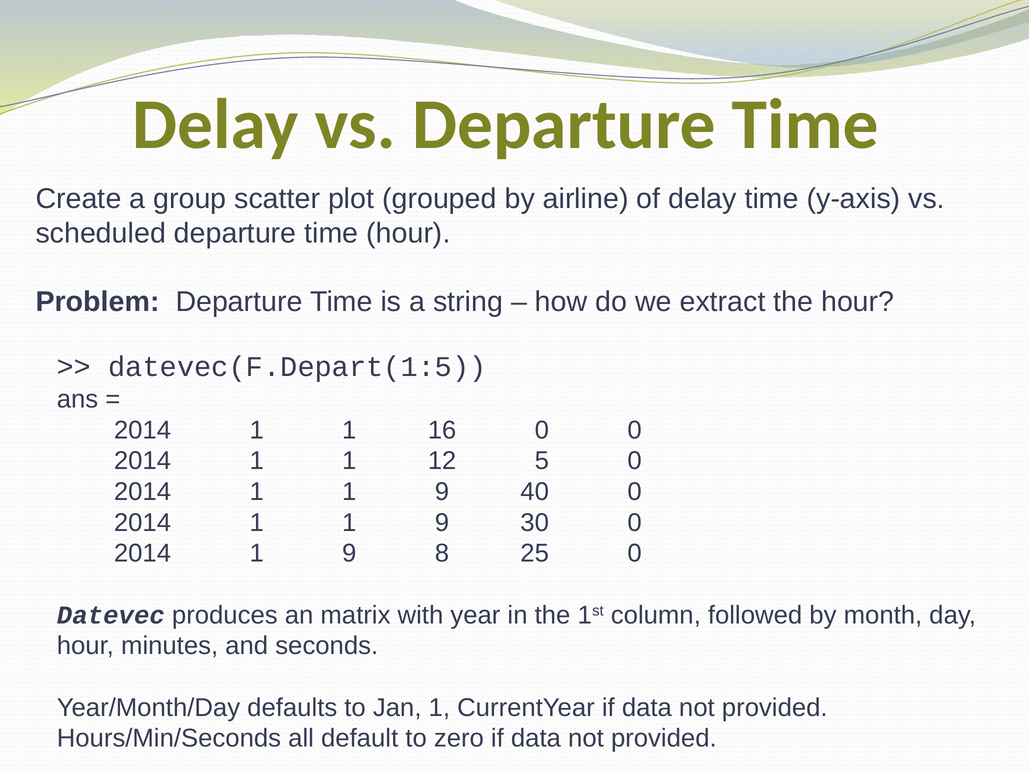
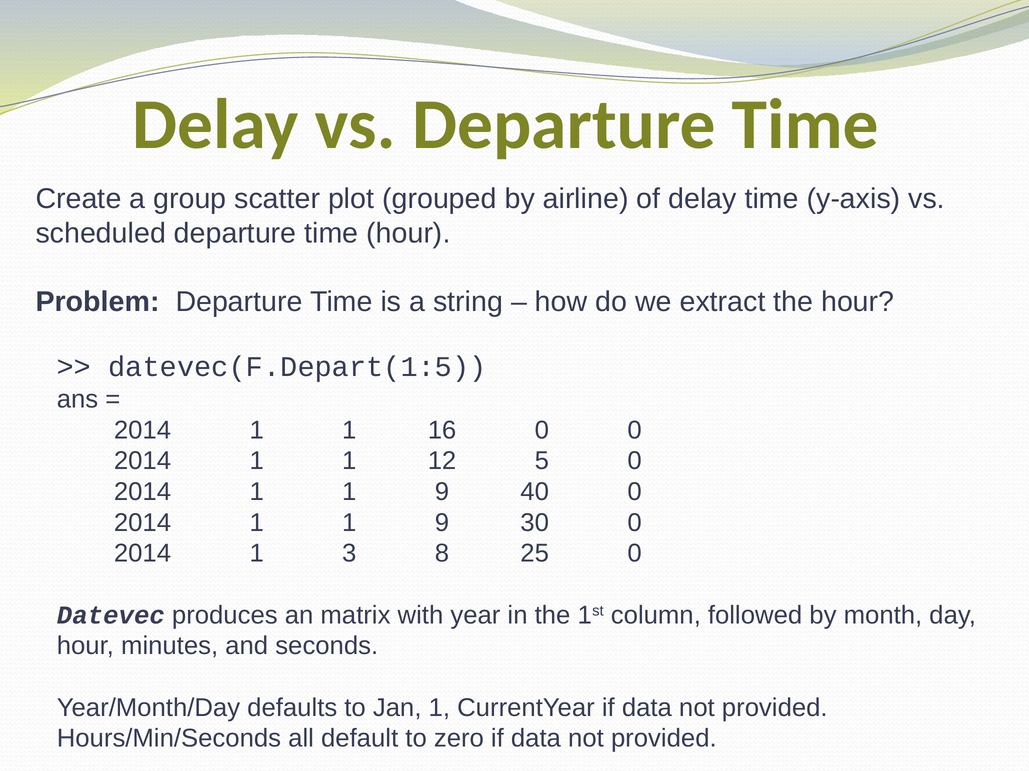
2014 1 9: 9 -> 3 (349, 554)
